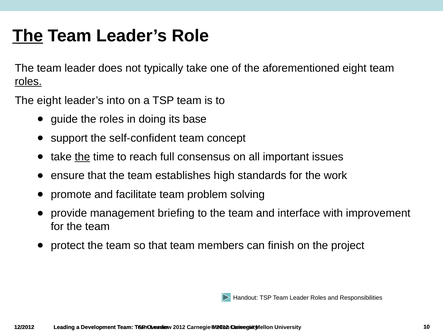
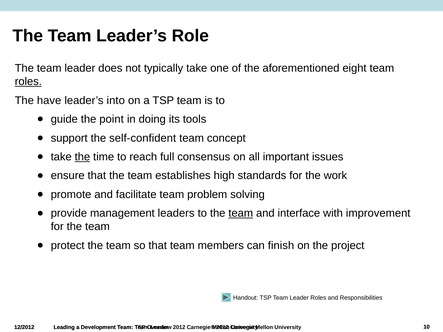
The underline: present -> none (28, 36)
The eight: eight -> have (49, 100)
the roles: roles -> point (112, 119)
base: base -> tools (195, 119)
briefing: briefing -> leaders (176, 213)
team underline: none -> present (241, 213)
